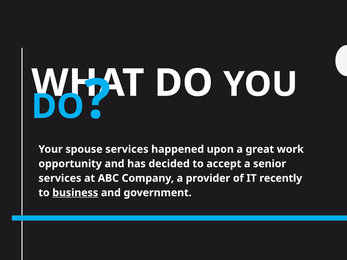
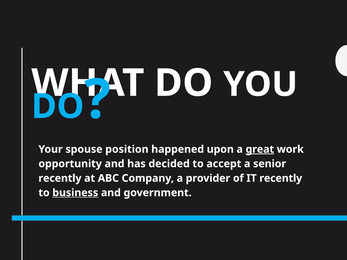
spouse services: services -> position (127, 149)
great underline: none -> present (260, 149)
services: services -> recently (60, 178)
